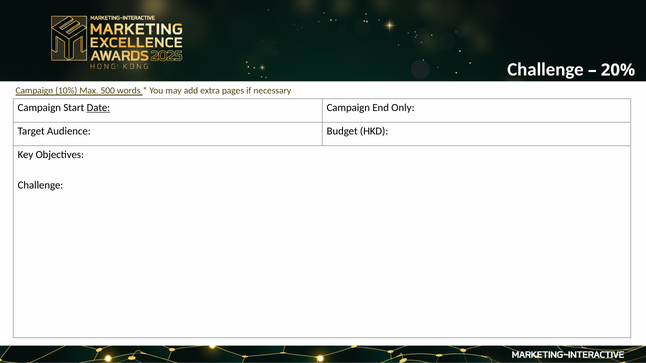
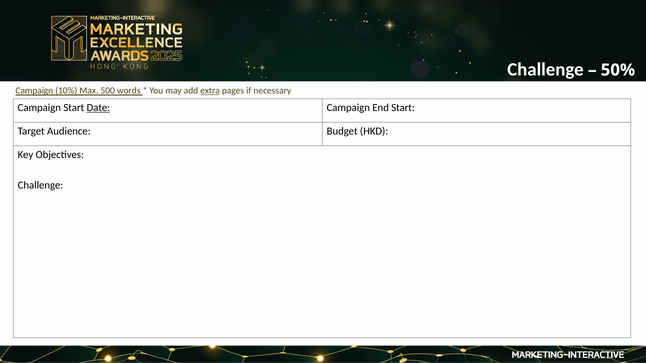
20%: 20% -> 50% (618, 70)
extra underline: none -> present (210, 91)
End Only: Only -> Start (403, 108)
